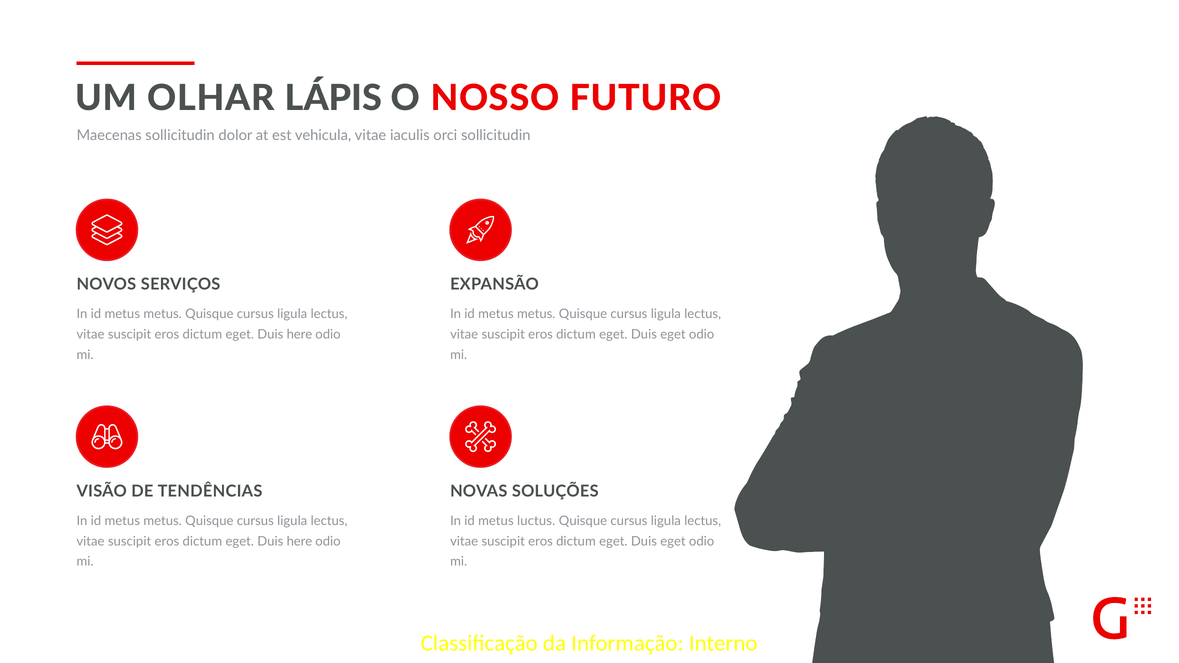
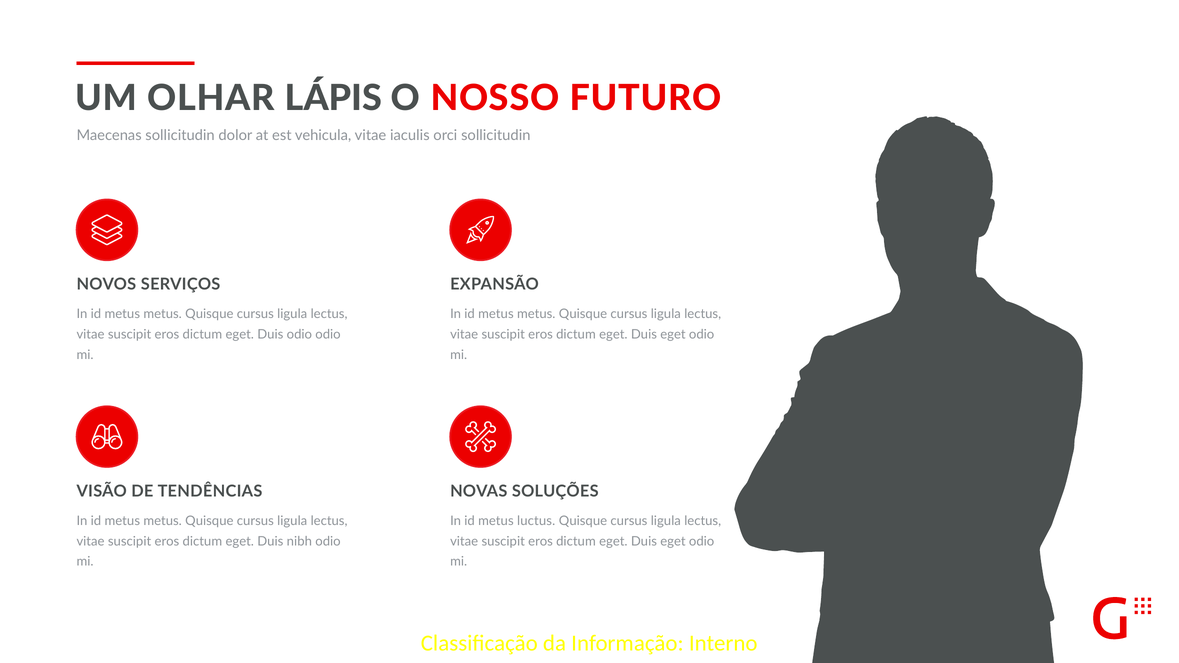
here: here -> odio (299, 335)
here: here -> nibh (299, 541)
